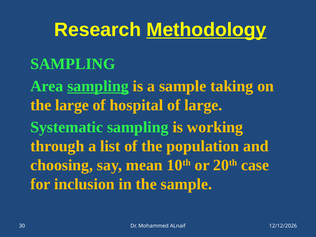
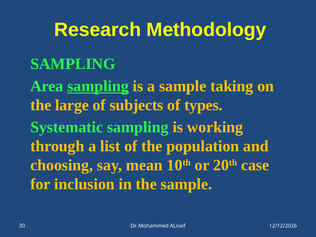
Methodology underline: present -> none (206, 30)
hospital: hospital -> subjects (136, 105)
of large: large -> types (203, 105)
